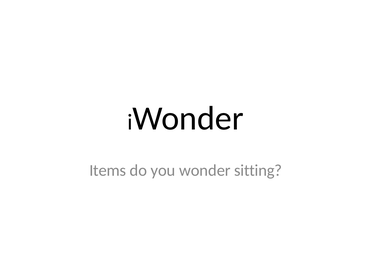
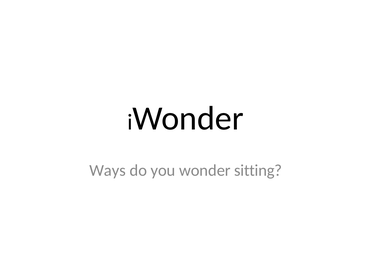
Items: Items -> Ways (108, 171)
